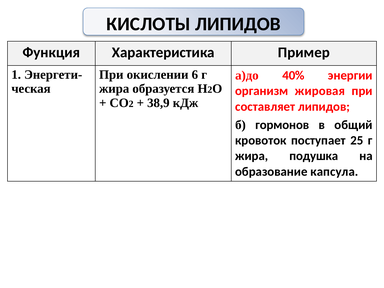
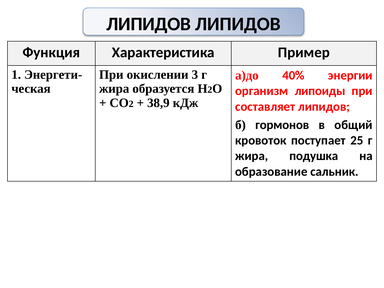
КИСЛОТЫ: КИСЛОТЫ -> ЛИПИДОВ (149, 24)
6: 6 -> 3 (195, 75)
жировая: жировая -> липоиды (320, 91)
капсула: капсула -> сальник (334, 172)
